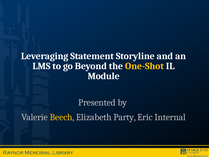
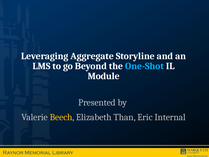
Statement: Statement -> Aggregate (92, 56)
One-Shot colour: yellow -> light blue (145, 66)
Party: Party -> Than (125, 117)
